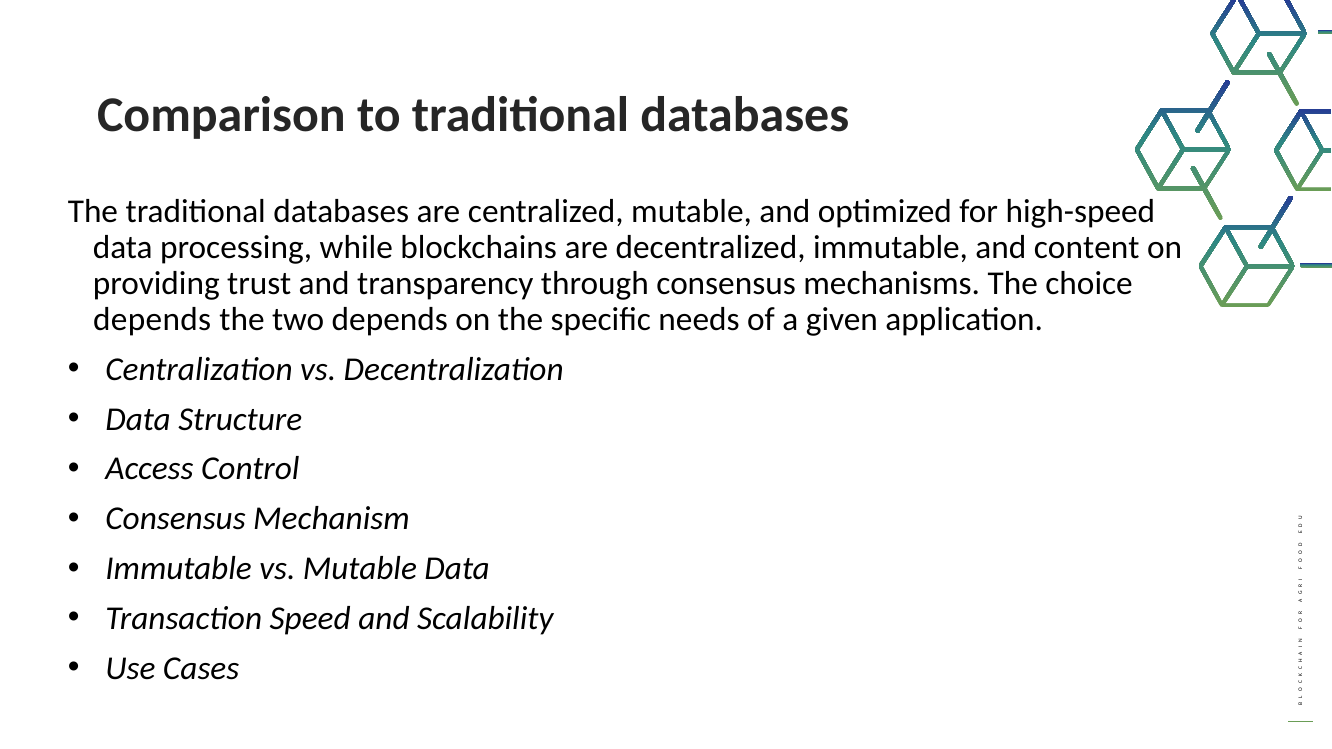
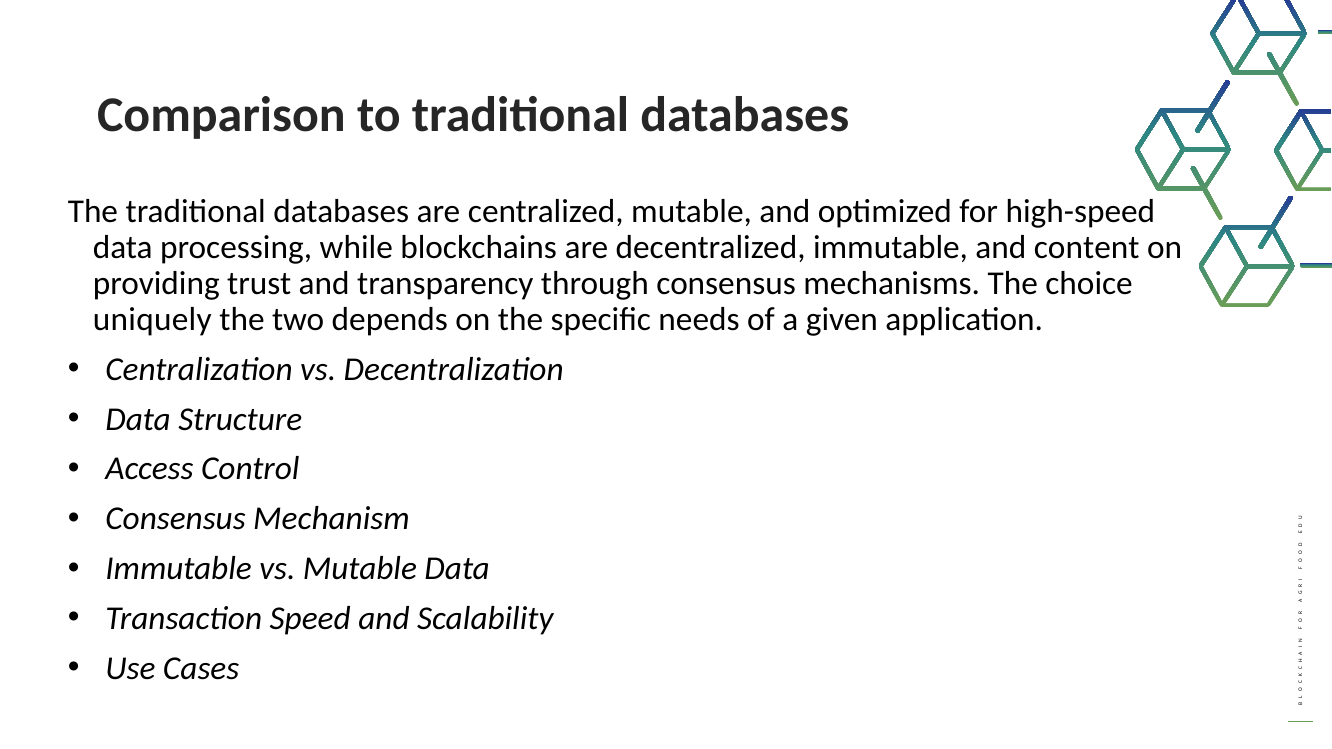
depends: depends -> uniquely (152, 320)
